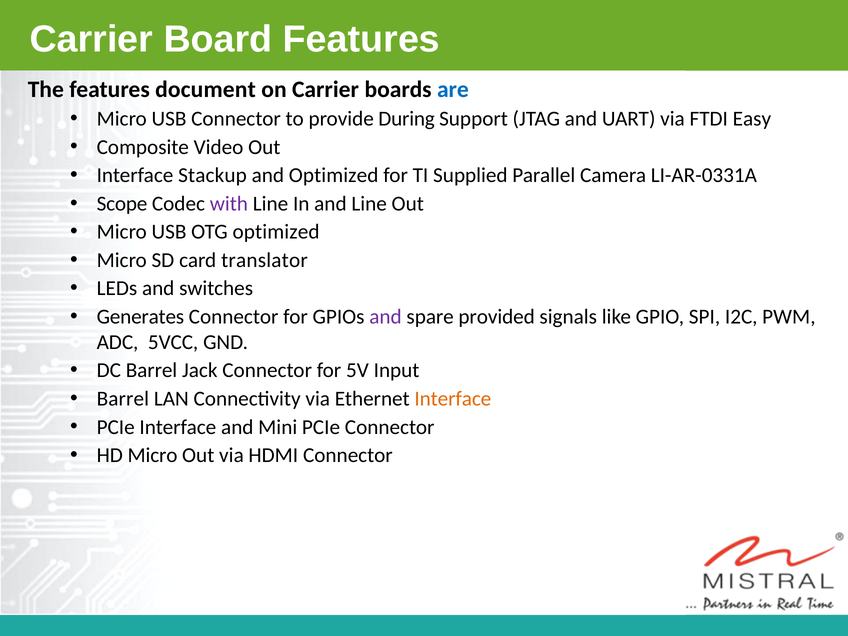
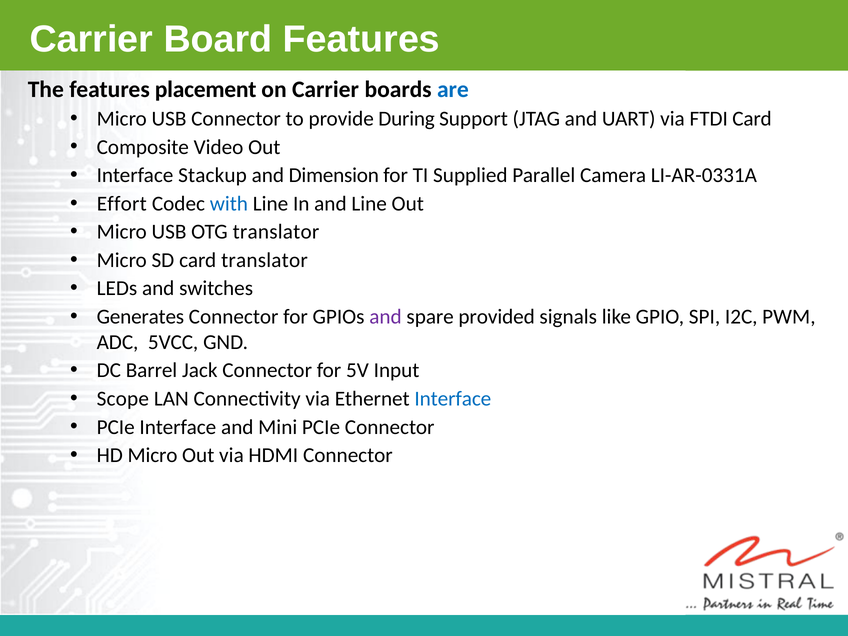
document: document -> placement (206, 89)
FTDI Easy: Easy -> Card (752, 119)
and Optimized: Optimized -> Dimension (334, 175)
Scope: Scope -> Effort (122, 204)
with colour: purple -> blue (229, 204)
OTG optimized: optimized -> translator (276, 232)
Barrel: Barrel -> Scope (123, 399)
Interface colour: orange -> blue (453, 399)
